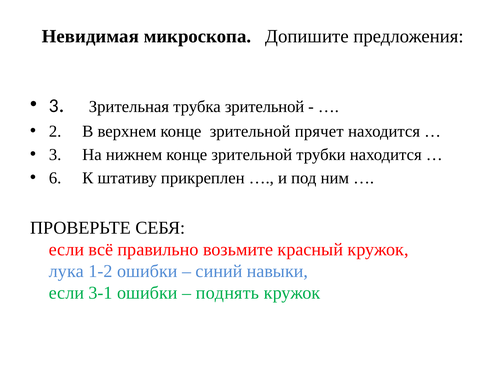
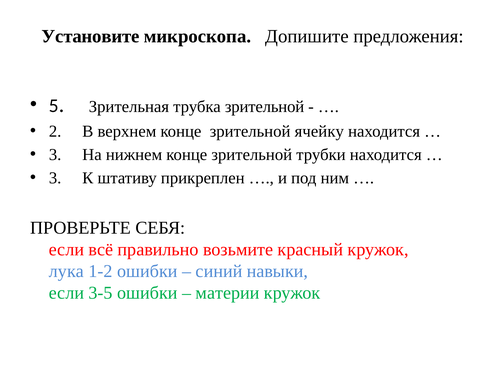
Невидимая: Невидимая -> Установите (91, 36)
3: 3 -> 5 (54, 106)
прячет: прячет -> ячейку (319, 131)
6: 6 -> 3 (55, 178)
3-1: 3-1 -> 3-5 (101, 293)
поднять: поднять -> материи (228, 293)
